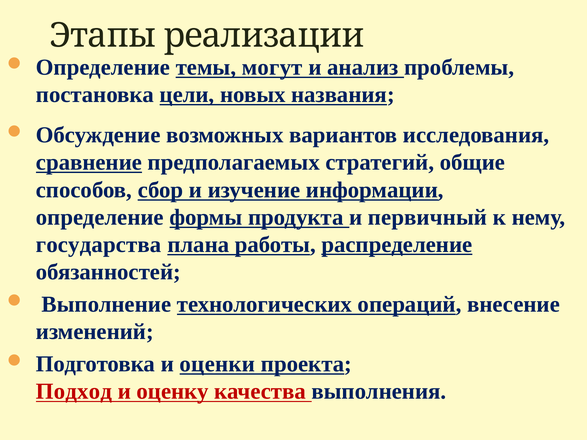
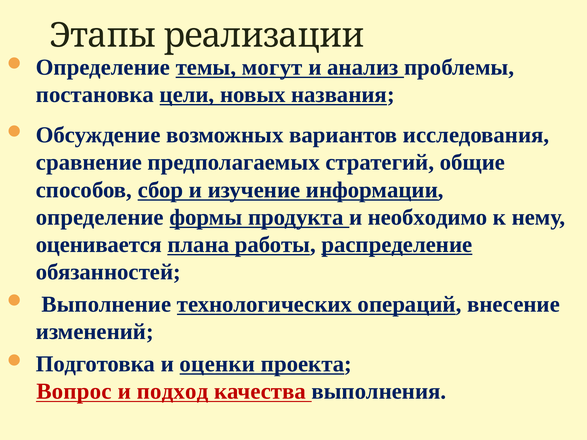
сравнение underline: present -> none (89, 163)
первичный: первичный -> необходимо (428, 217)
государства: государства -> оценивается (99, 245)
Подход: Подход -> Вопрос (74, 392)
оценку: оценку -> подход (172, 392)
